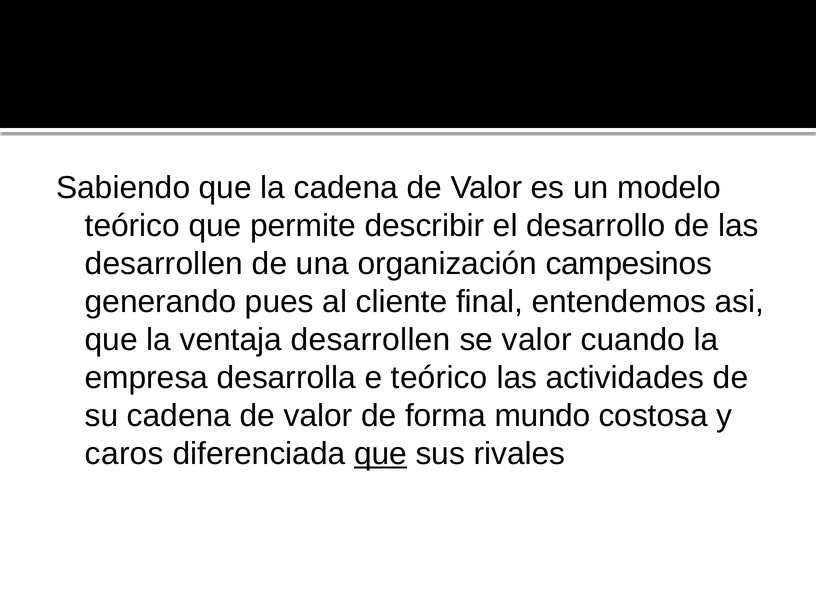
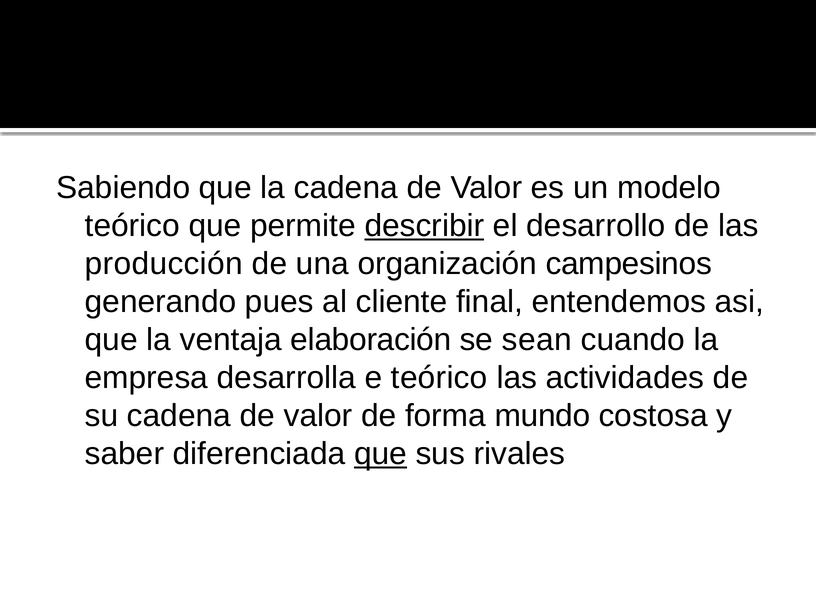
describir underline: none -> present (424, 226)
desarrollen: desarrollen -> producción (164, 264)
ventaja desarrollen: desarrollen -> elaboración (371, 340)
se valor: valor -> sean (537, 340)
caros: caros -> saber (124, 454)
